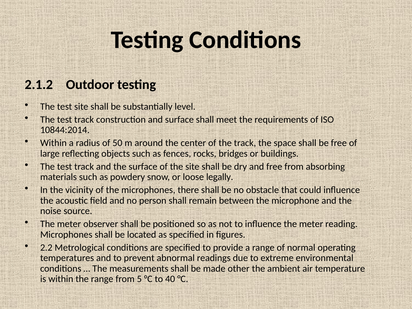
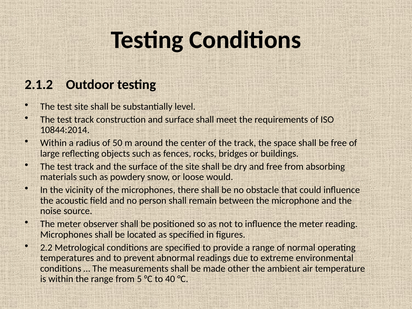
legally: legally -> would (220, 177)
